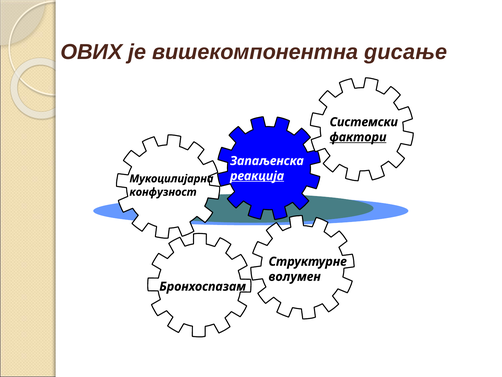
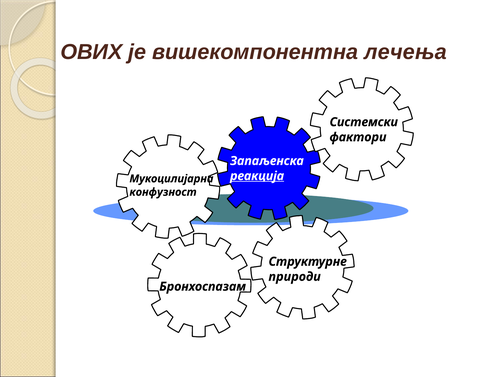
дисање: дисање -> лечења (406, 52)
фактори underline: present -> none (358, 137)
волумен: волумен -> природи (295, 276)
